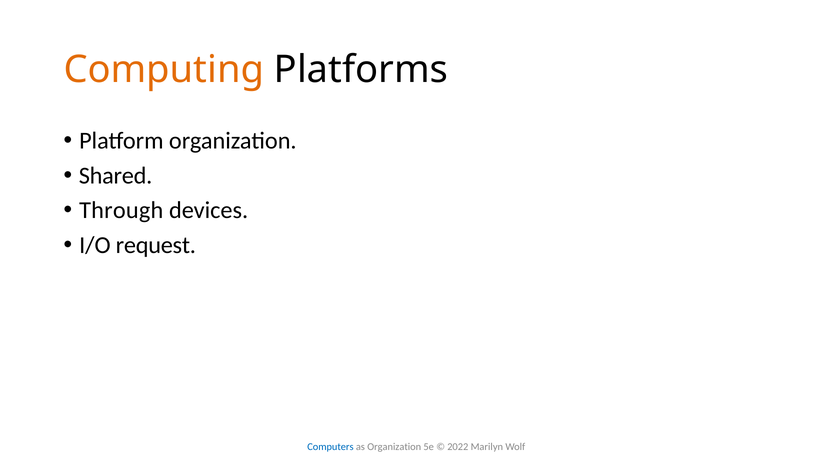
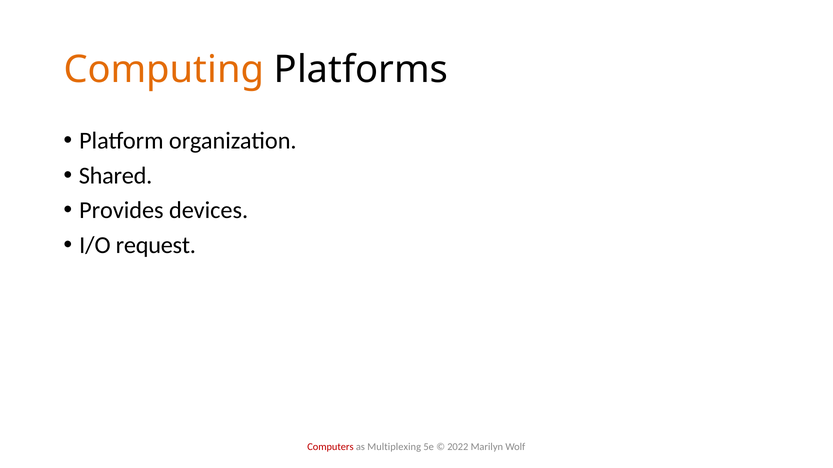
Through: Through -> Provides (121, 211)
Computers colour: blue -> red (330, 447)
as Organization: Organization -> Multiplexing (394, 447)
